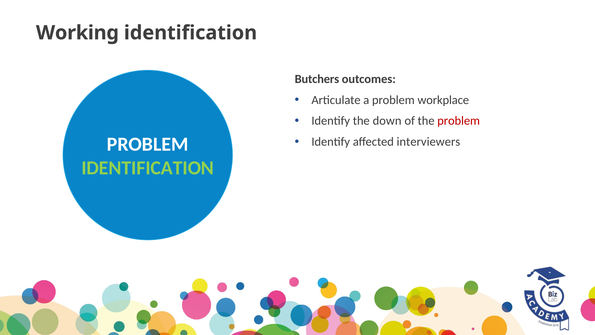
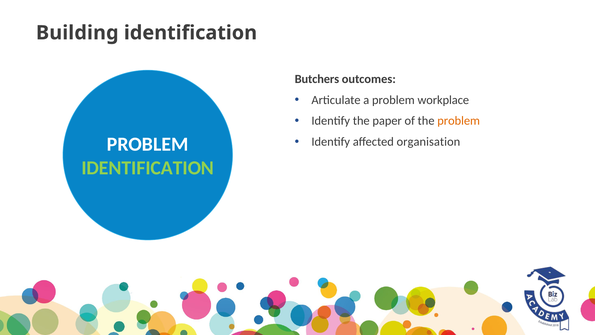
Working: Working -> Building (77, 33)
down: down -> paper (387, 121)
problem colour: red -> orange (459, 121)
interviewers: interviewers -> organisation (428, 142)
